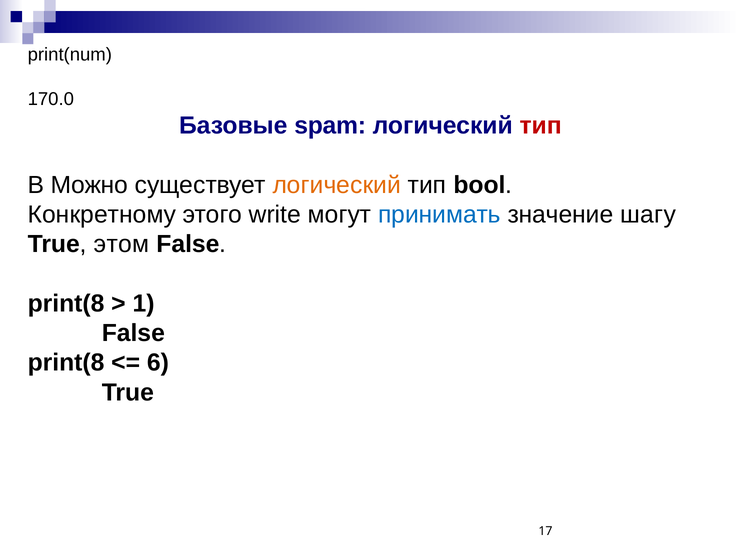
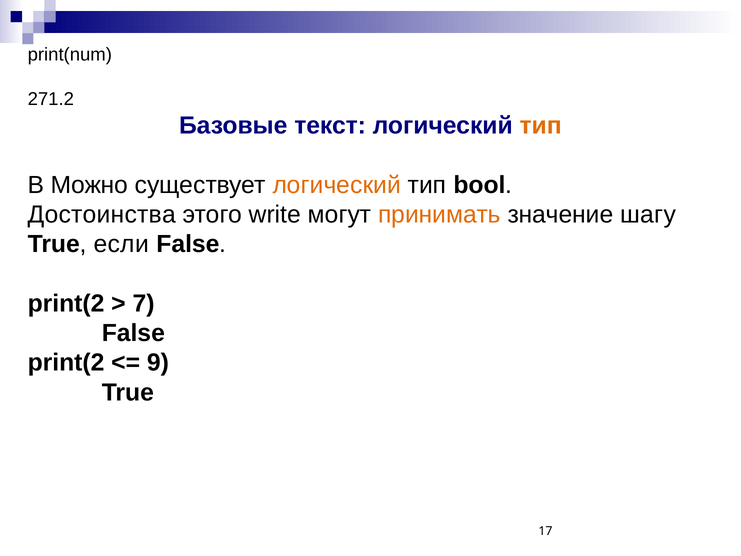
170.0: 170.0 -> 271.2 (51, 99)
spam: spam -> текст (330, 125)
тип colour: red -> orange (541, 125)
Конкретному: Конкретному -> Достоинства (102, 214)
принимать colour: blue -> orange (439, 214)
этом: этом -> если (121, 244)
print(8: print(8 -> print(2 (66, 303)
1: 1 -> 7 (144, 303)
print(8: print(8 -> print(2 (66, 363)
6: 6 -> 9 (158, 363)
